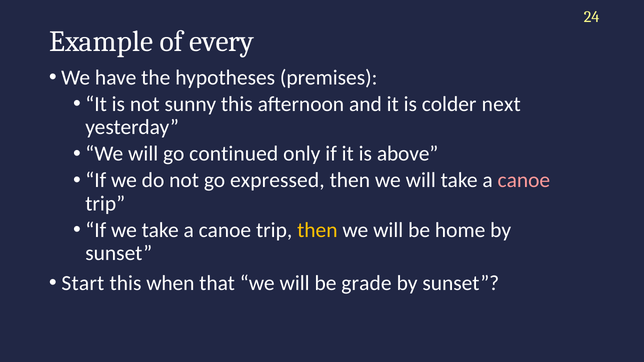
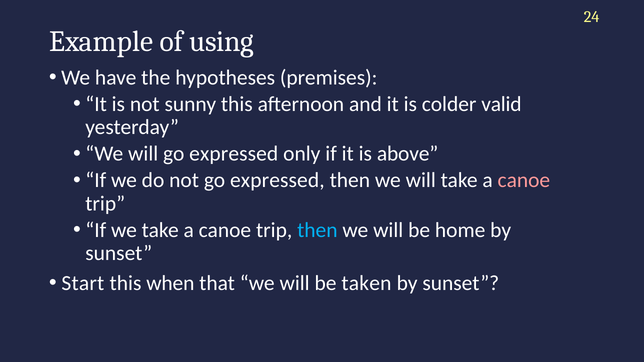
every: every -> using (222, 41)
next: next -> valid (501, 104)
will go continued: continued -> expressed (234, 154)
then colour: yellow -> light blue (317, 230)
grade: grade -> taken (366, 283)
